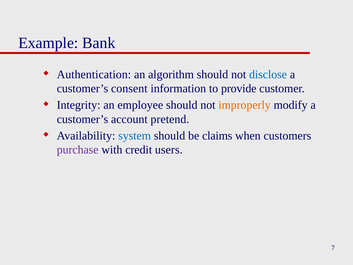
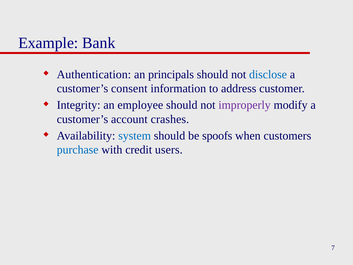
algorithm: algorithm -> principals (171, 74)
provide: provide -> address (239, 89)
improperly colour: orange -> purple (245, 105)
pretend: pretend -> crashes (170, 119)
claims: claims -> spoofs (217, 136)
purchase colour: purple -> blue (78, 150)
